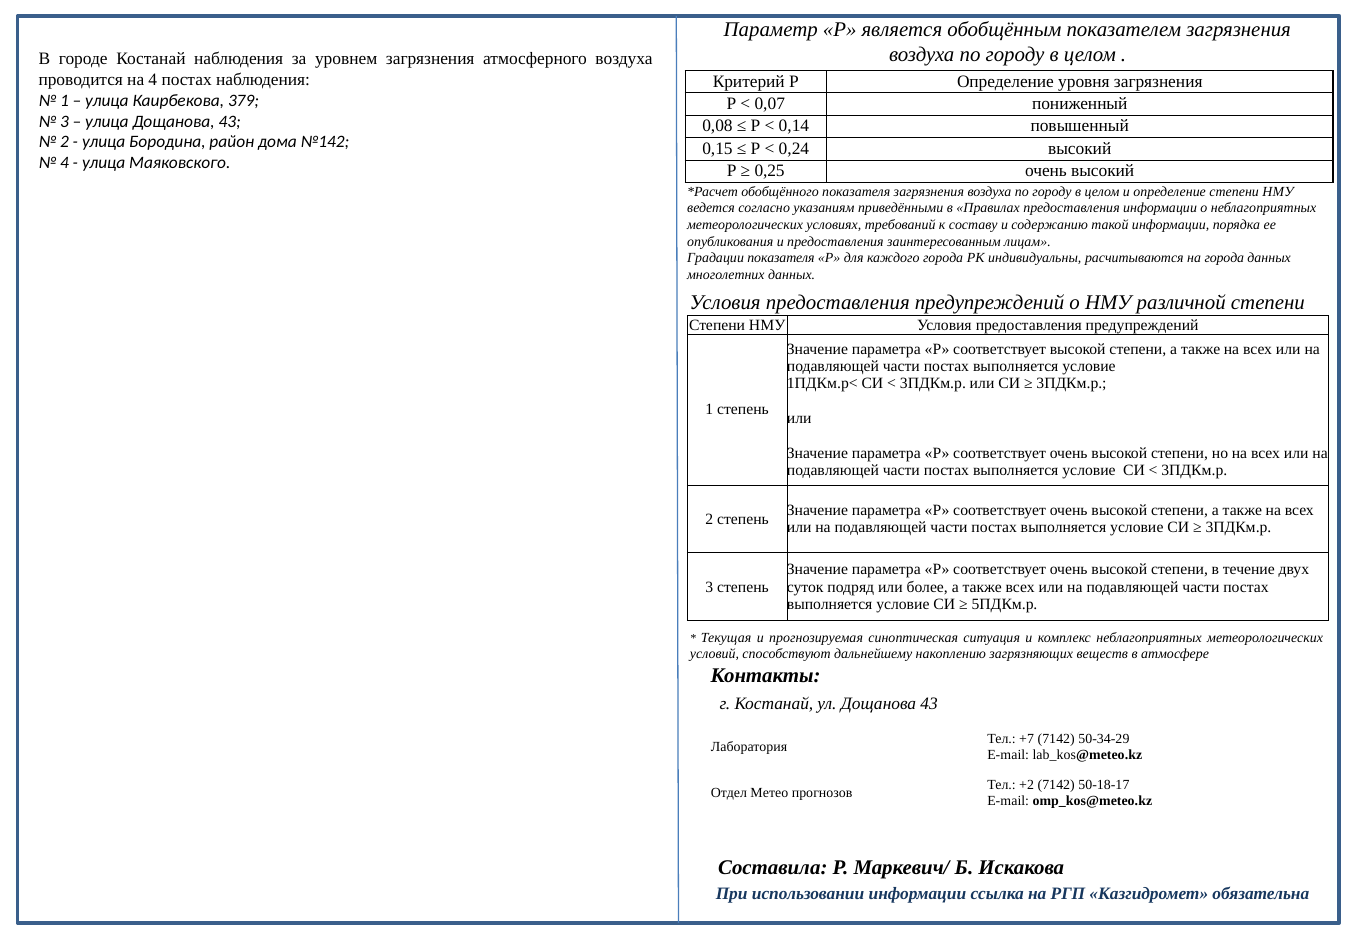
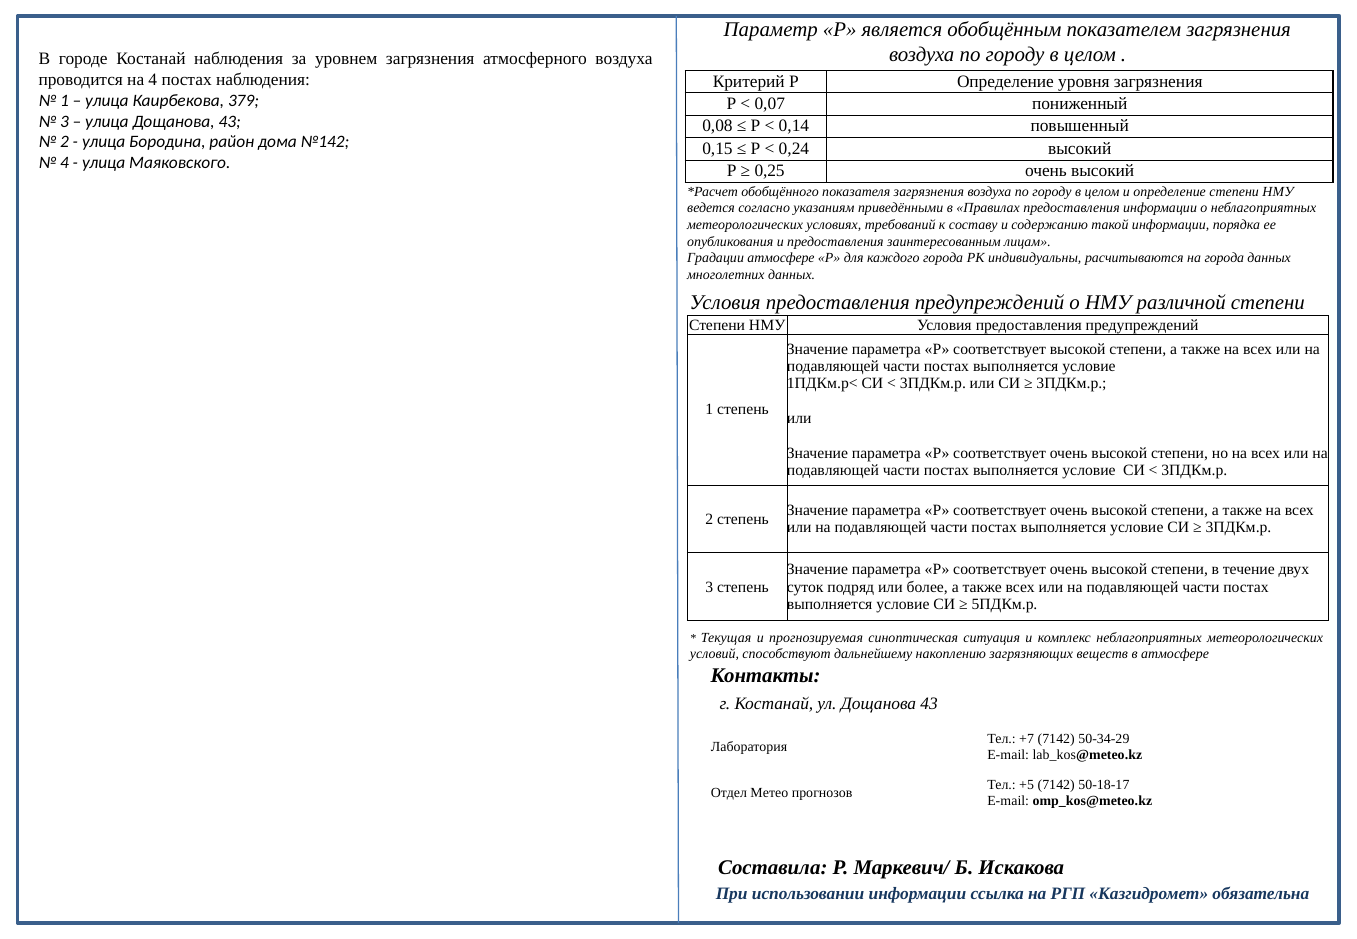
Градации показателя: показателя -> атмосфере (781, 258)
+2: +2 -> +5 (1027, 786)
